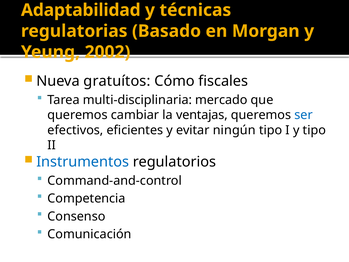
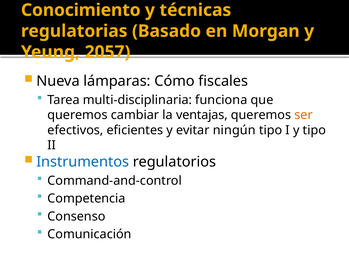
Adaptabilidad: Adaptabilidad -> Conocimiento (81, 10)
2002: 2002 -> 2057 (107, 52)
gratuítos: gratuítos -> lámparas (117, 81)
mercado: mercado -> funciona (221, 100)
ser colour: blue -> orange (304, 115)
